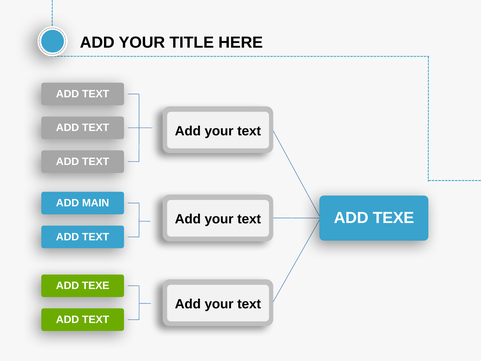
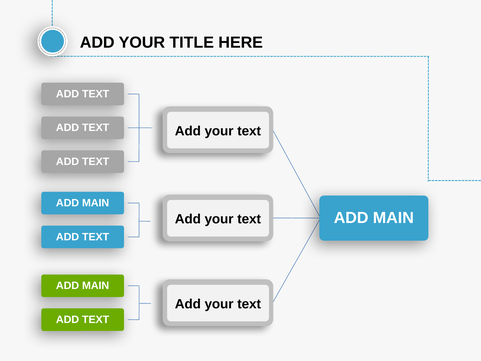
TEXE: TEXE -> MAIN (393, 218)
TEXE: TEXE -> MAIN (96, 286)
